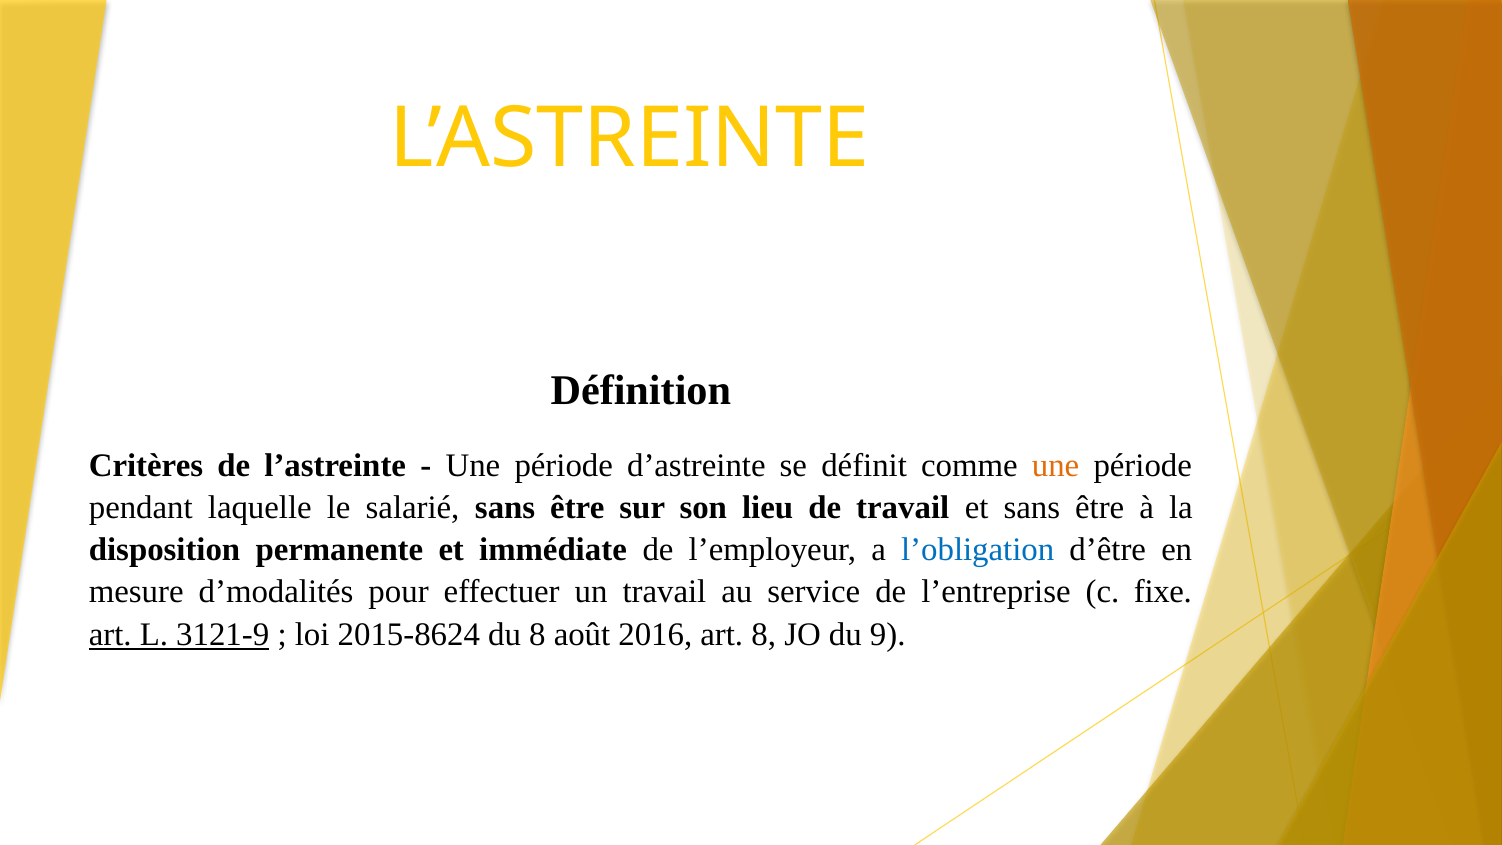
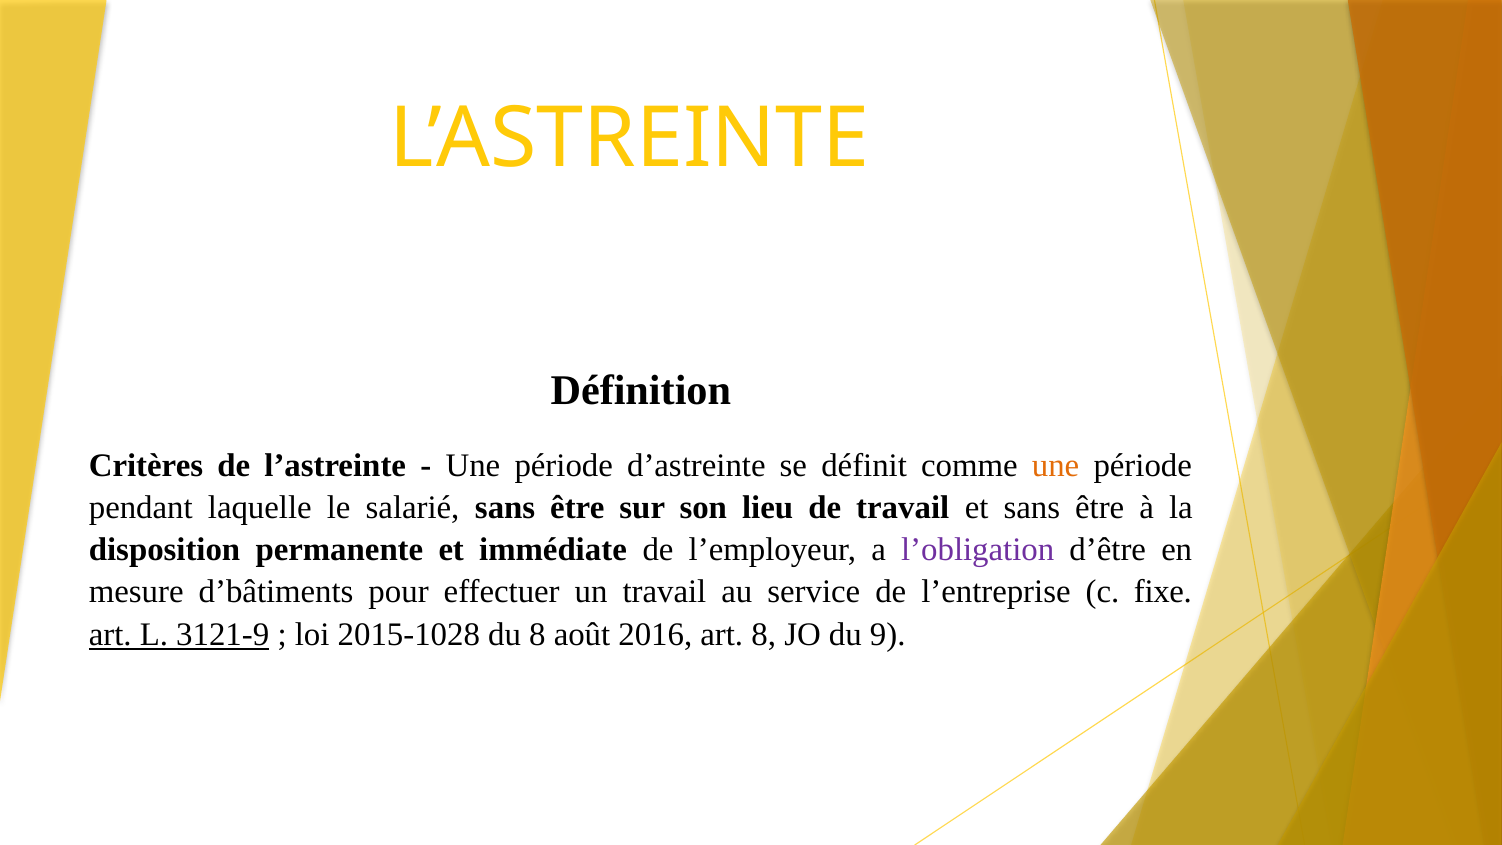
l’obligation colour: blue -> purple (978, 550)
d’modalités: d’modalités -> d’bâtiments (276, 592)
2015-8624: 2015-8624 -> 2015-1028 (409, 634)
